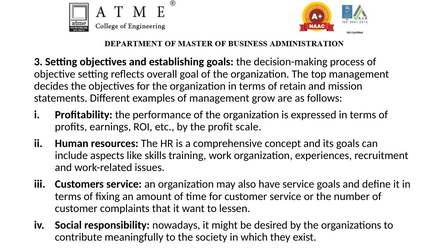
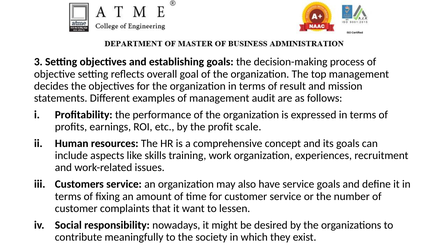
retain: retain -> result (293, 86)
grow: grow -> audit (264, 98)
